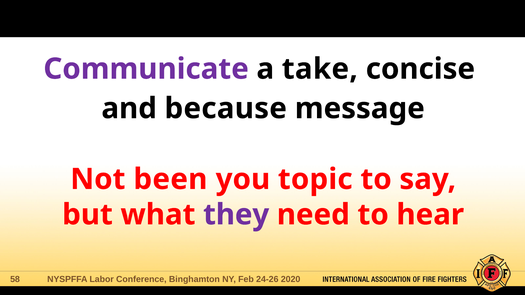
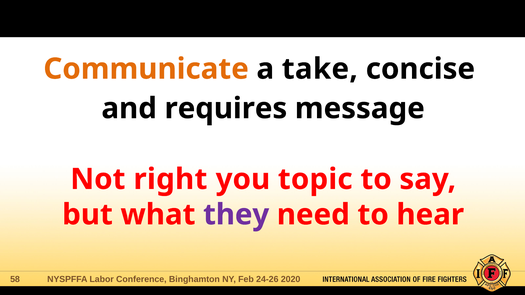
Communicate colour: purple -> orange (146, 69)
because: because -> requires (226, 109)
been: been -> right (170, 179)
